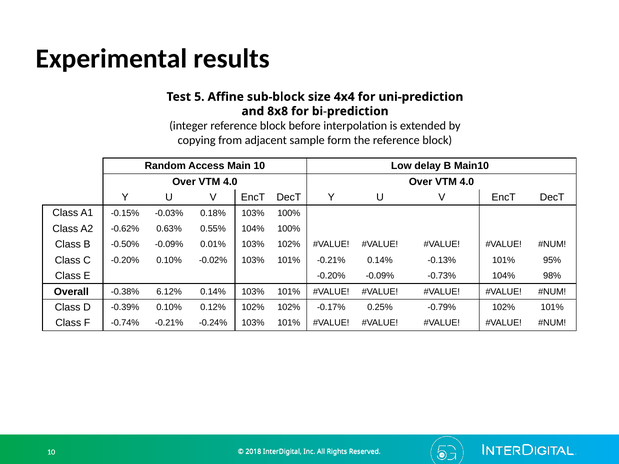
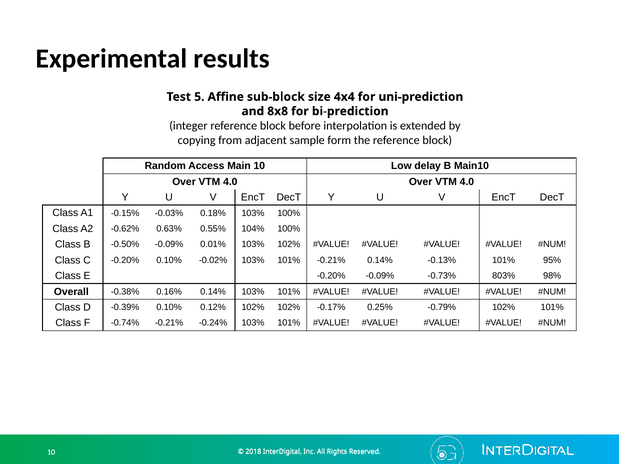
-0.73% 104%: 104% -> 803% (504, 276)
6.12%: 6.12% -> 0.16% (169, 292)
